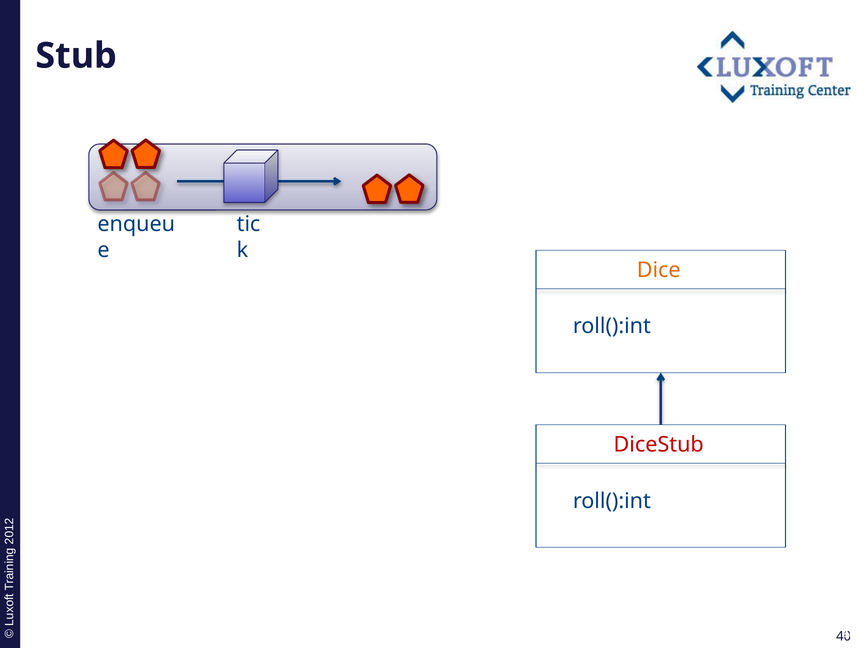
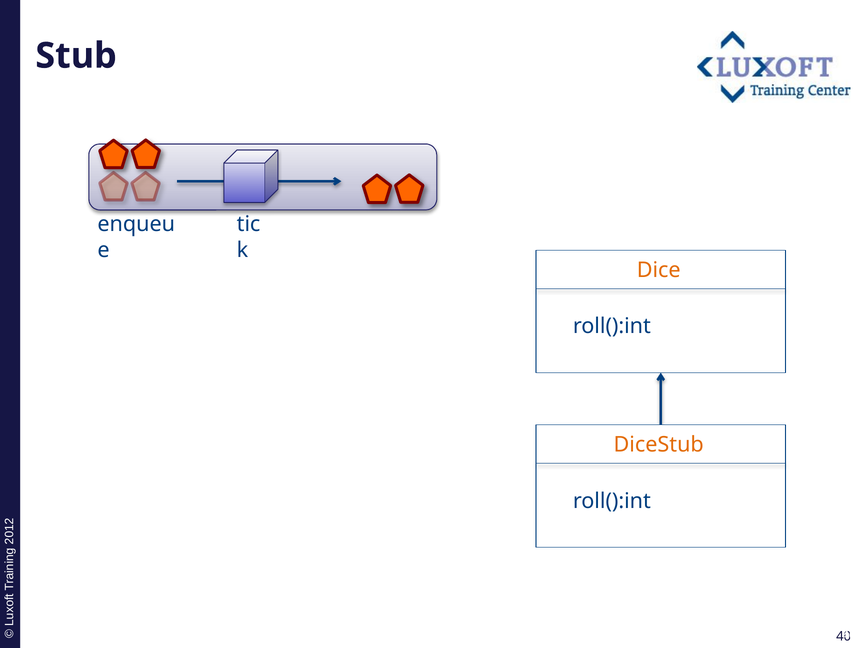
DiceStub colour: red -> orange (659, 445)
